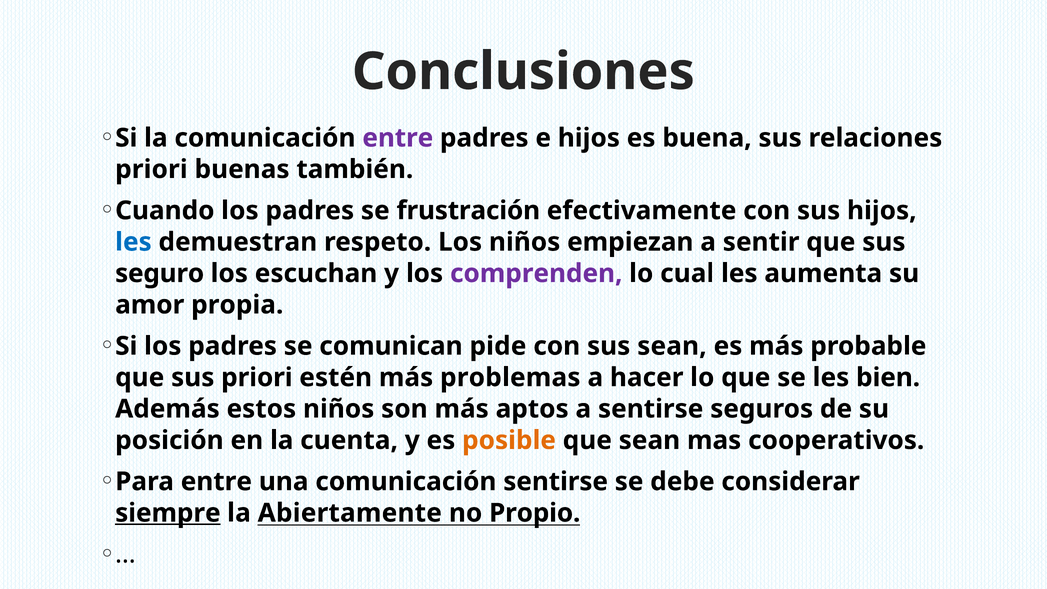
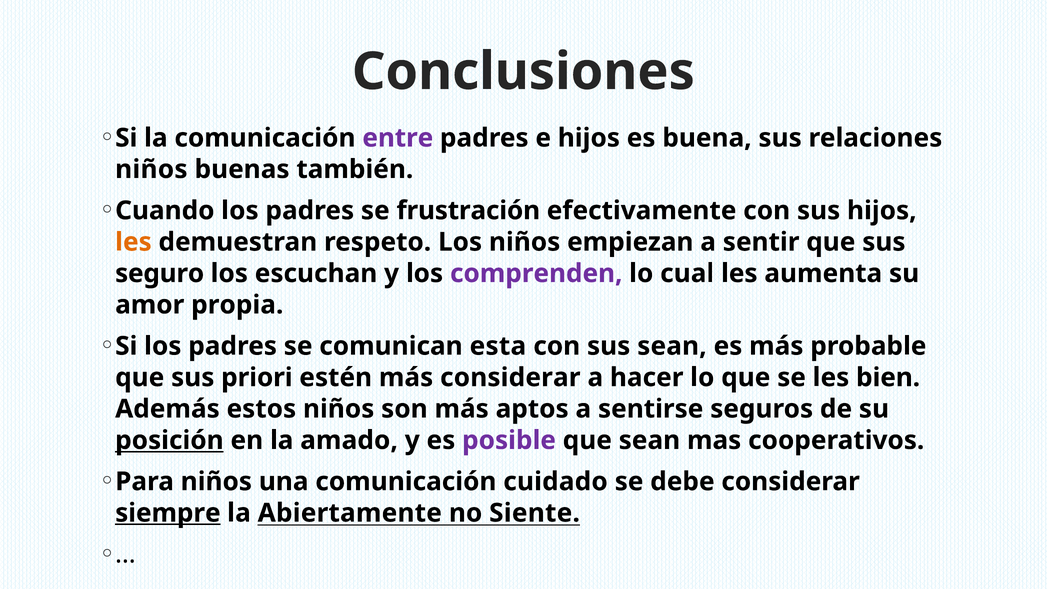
priori: priori -> niños (151, 169)
les colour: blue -> orange (133, 242)
pide: pide -> esta (498, 346)
más problemas: problemas -> considerar (510, 377)
posición underline: none -> present (169, 440)
cuenta: cuenta -> amado (349, 440)
posible colour: orange -> purple (509, 440)
Para entre: entre -> niños (216, 482)
comunicación sentirse: sentirse -> cuidado (556, 482)
Propio: Propio -> Siente (534, 513)
